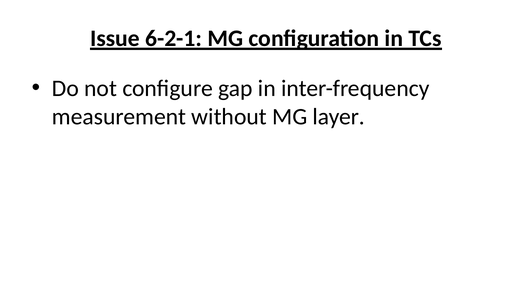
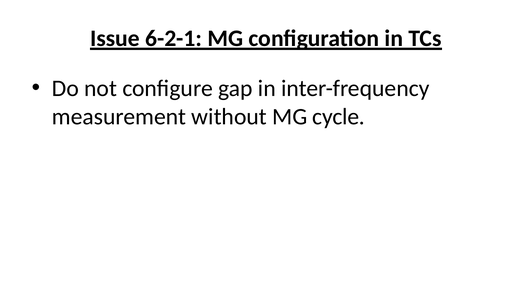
layer: layer -> cycle (339, 117)
